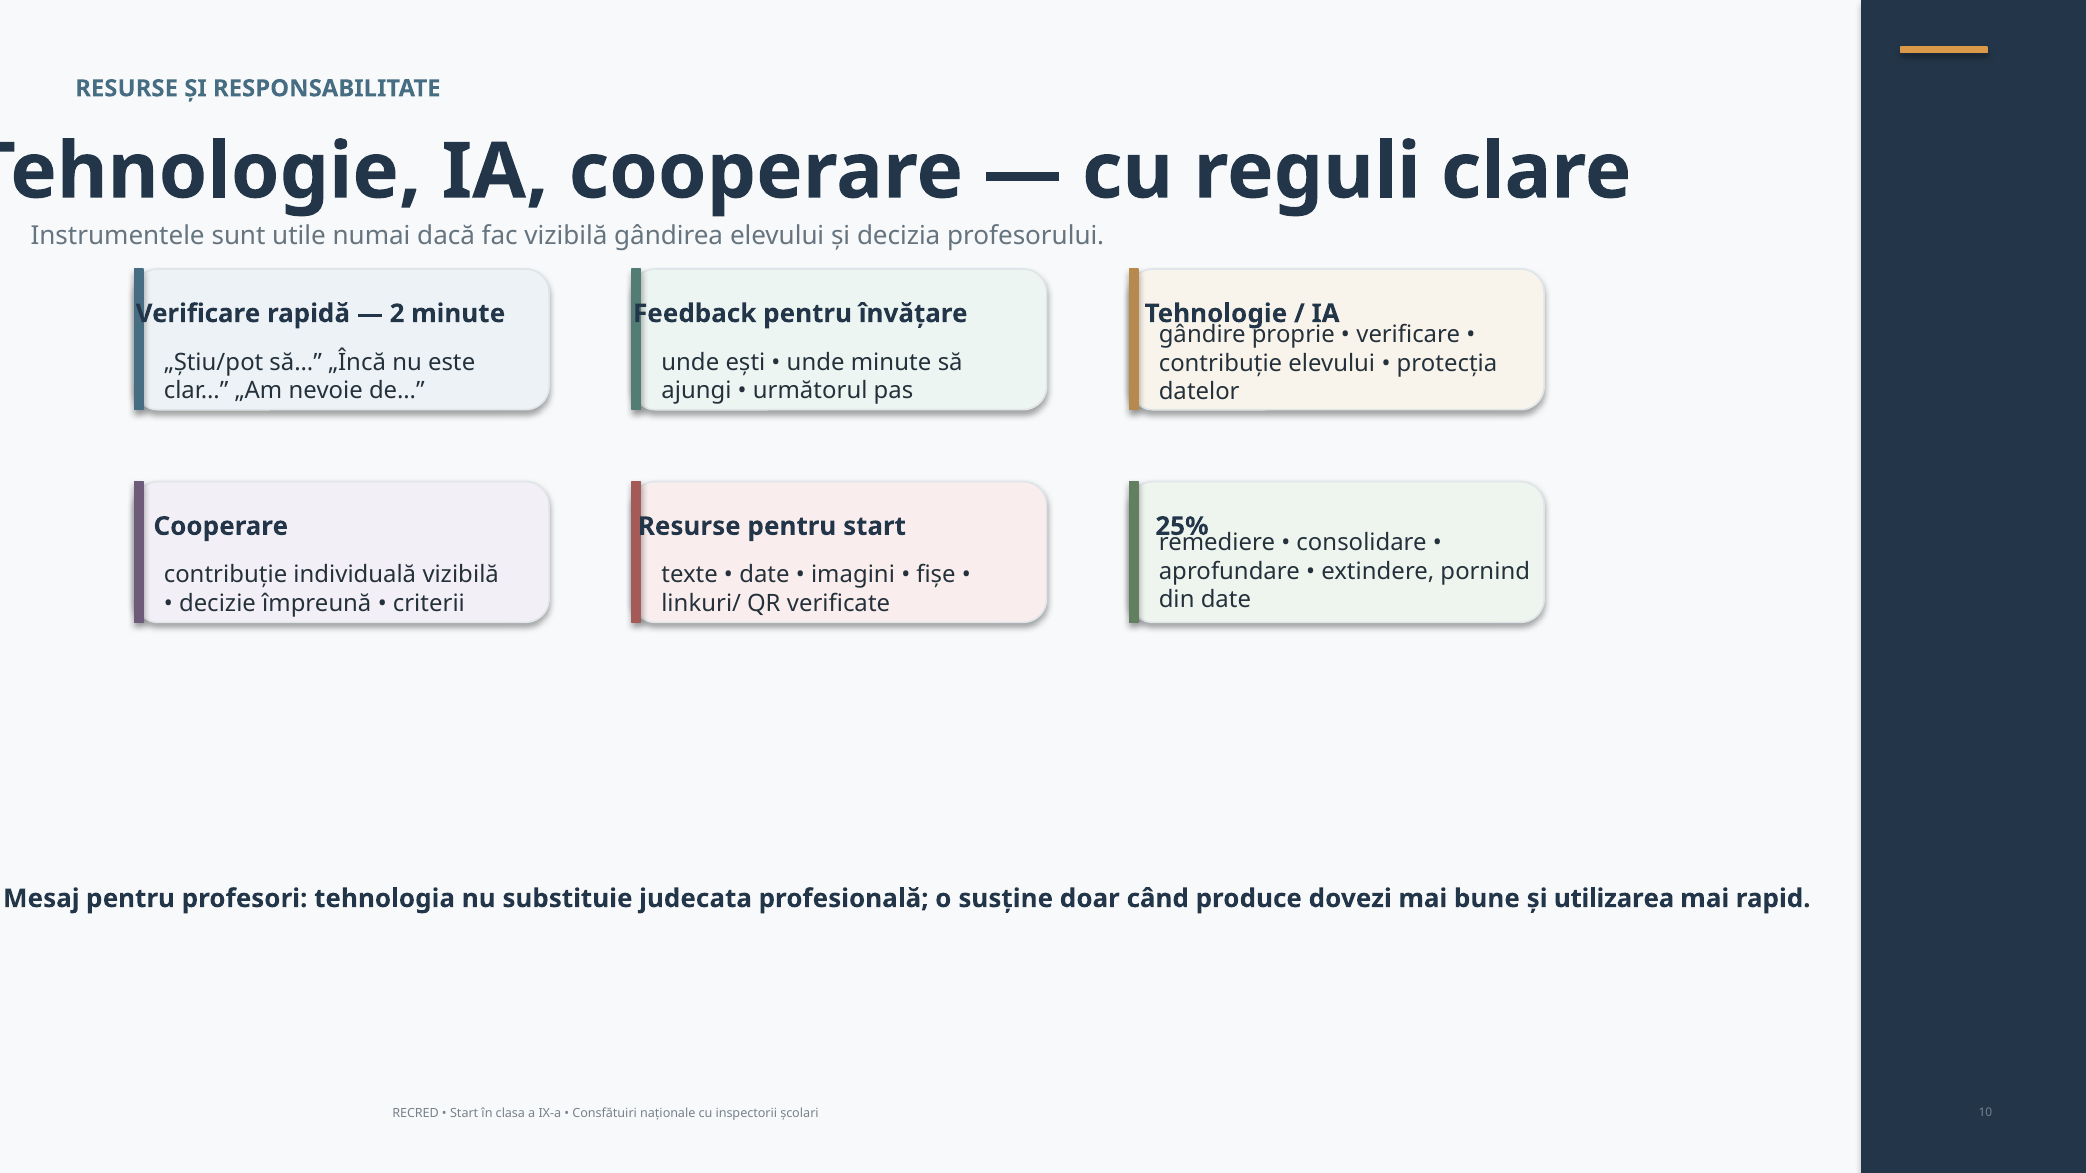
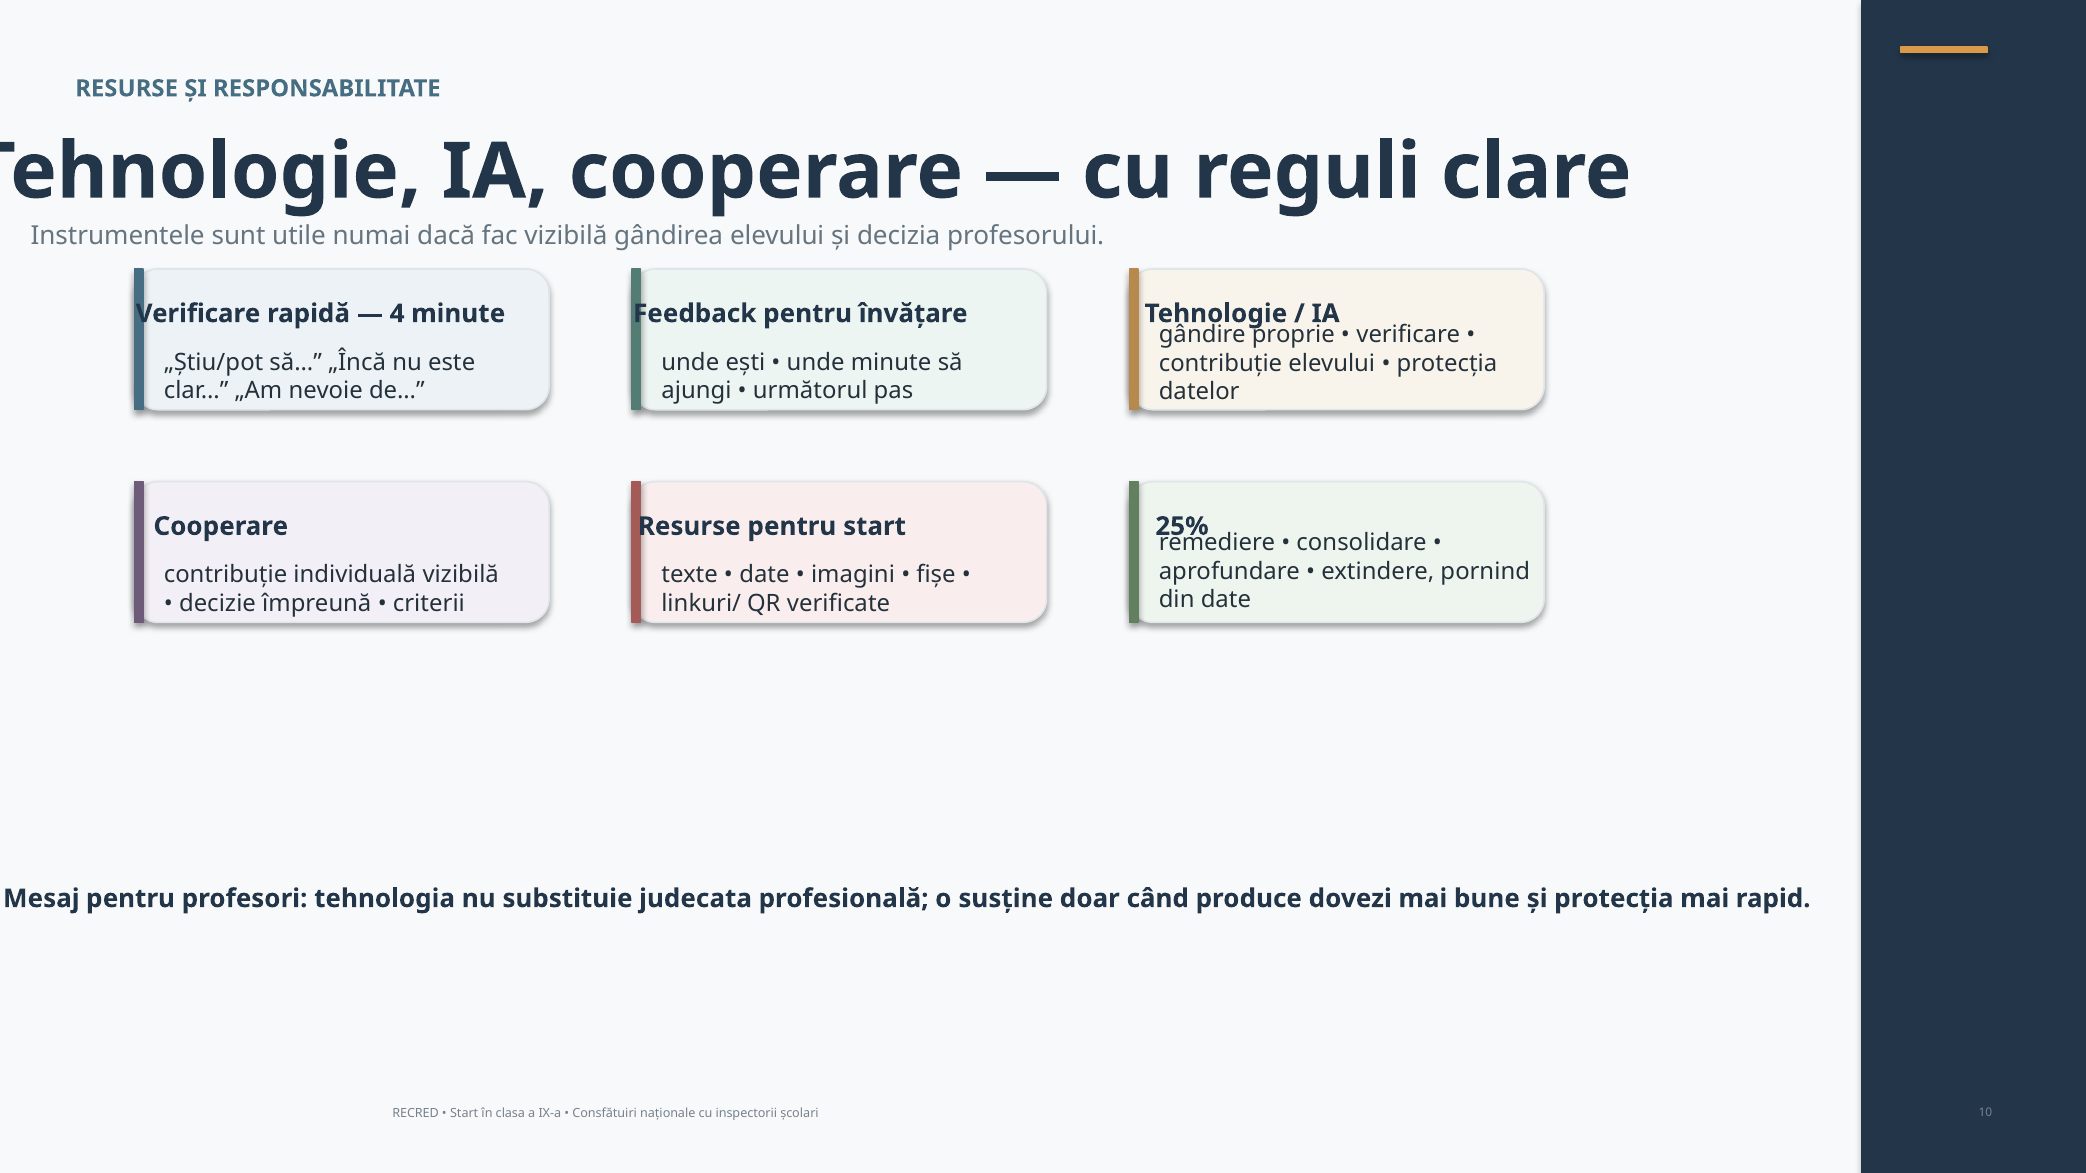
2: 2 -> 4 (397, 314)
și utilizarea: utilizarea -> protecția (1614, 899)
